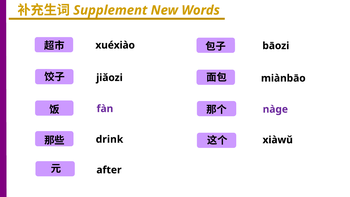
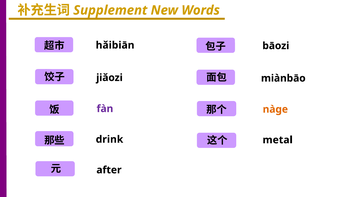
xuéxiào: xuéxiào -> hǎibiān (115, 45)
nàge colour: purple -> orange (275, 109)
xiàwǔ: xiàwǔ -> metal (278, 140)
